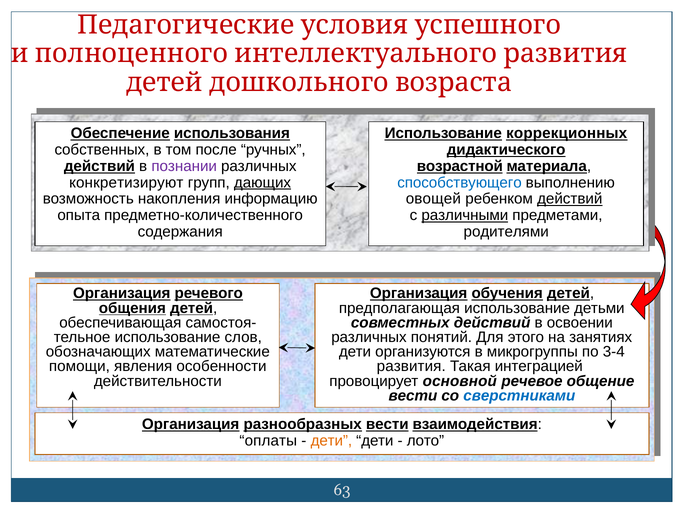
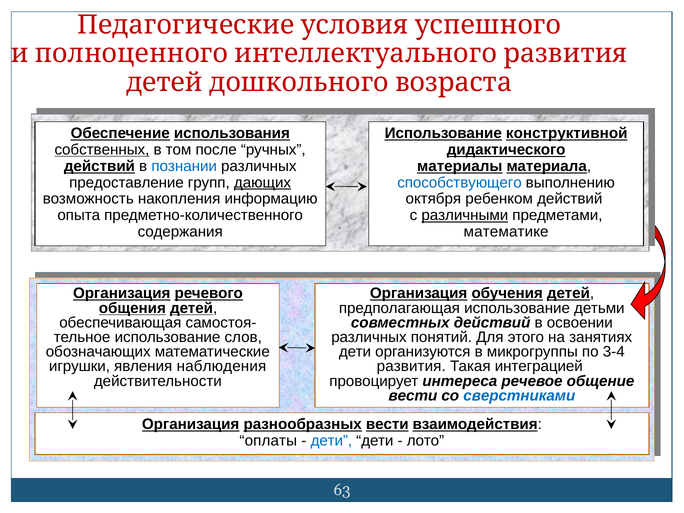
коррекционных: коррекционных -> конструктивной (567, 133)
собственных underline: none -> present (102, 150)
познании colour: purple -> blue (184, 166)
возрастной: возрастной -> материалы (460, 166)
конкретизируют: конкретизируют -> предоставление (126, 182)
овощей: овощей -> октября (433, 199)
действий underline: present -> none (570, 199)
родителями: родителями -> математике (506, 232)
помощи: помощи -> игрушки (79, 366)
особенности: особенности -> наблюдения (221, 366)
основной: основной -> интереса (460, 381)
дети colour: orange -> blue (331, 441)
